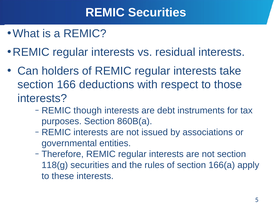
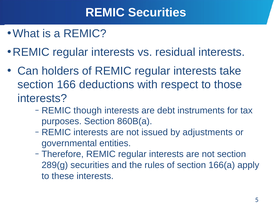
associations: associations -> adjustments (208, 133)
118(g: 118(g -> 289(g (55, 165)
